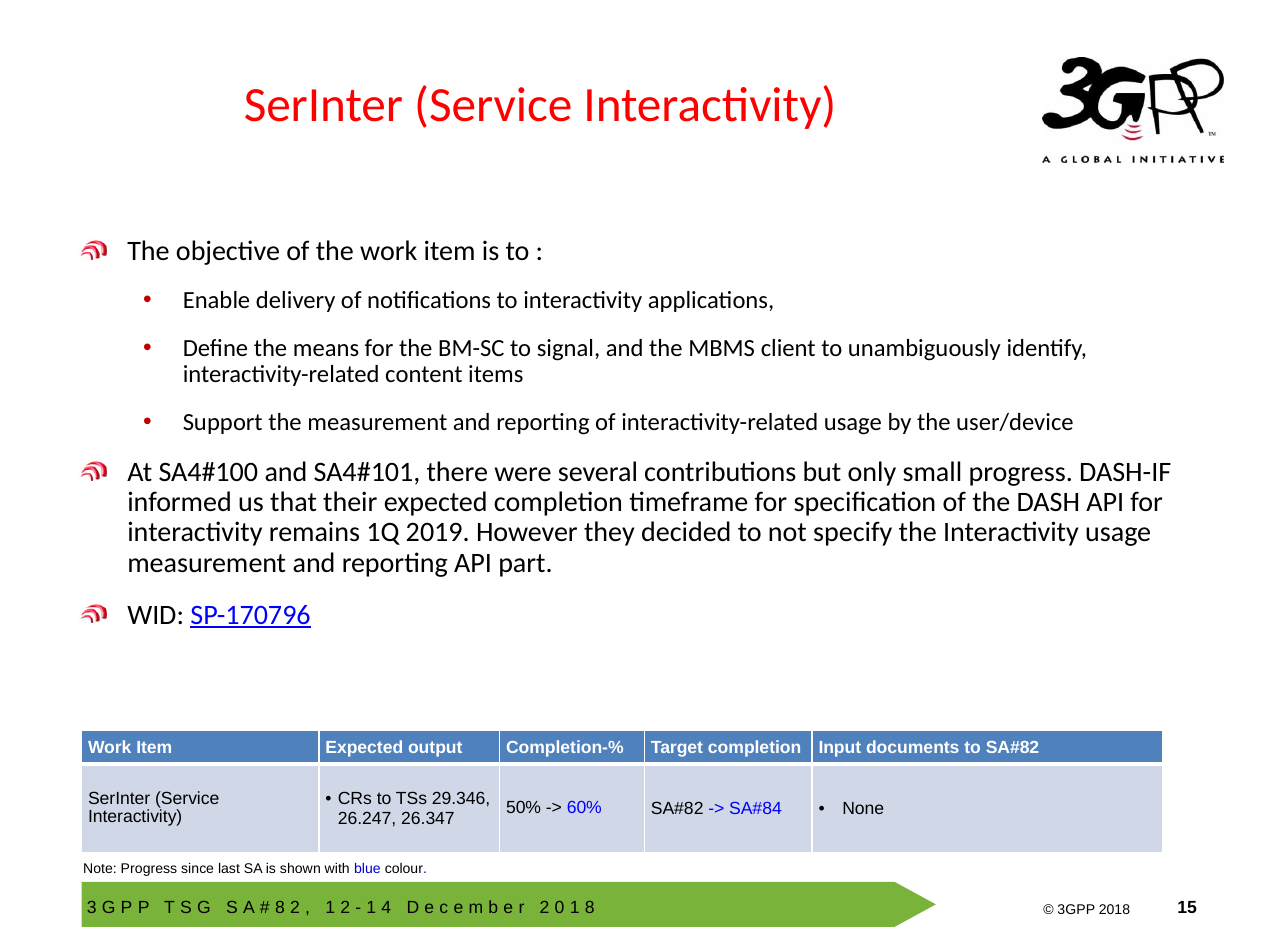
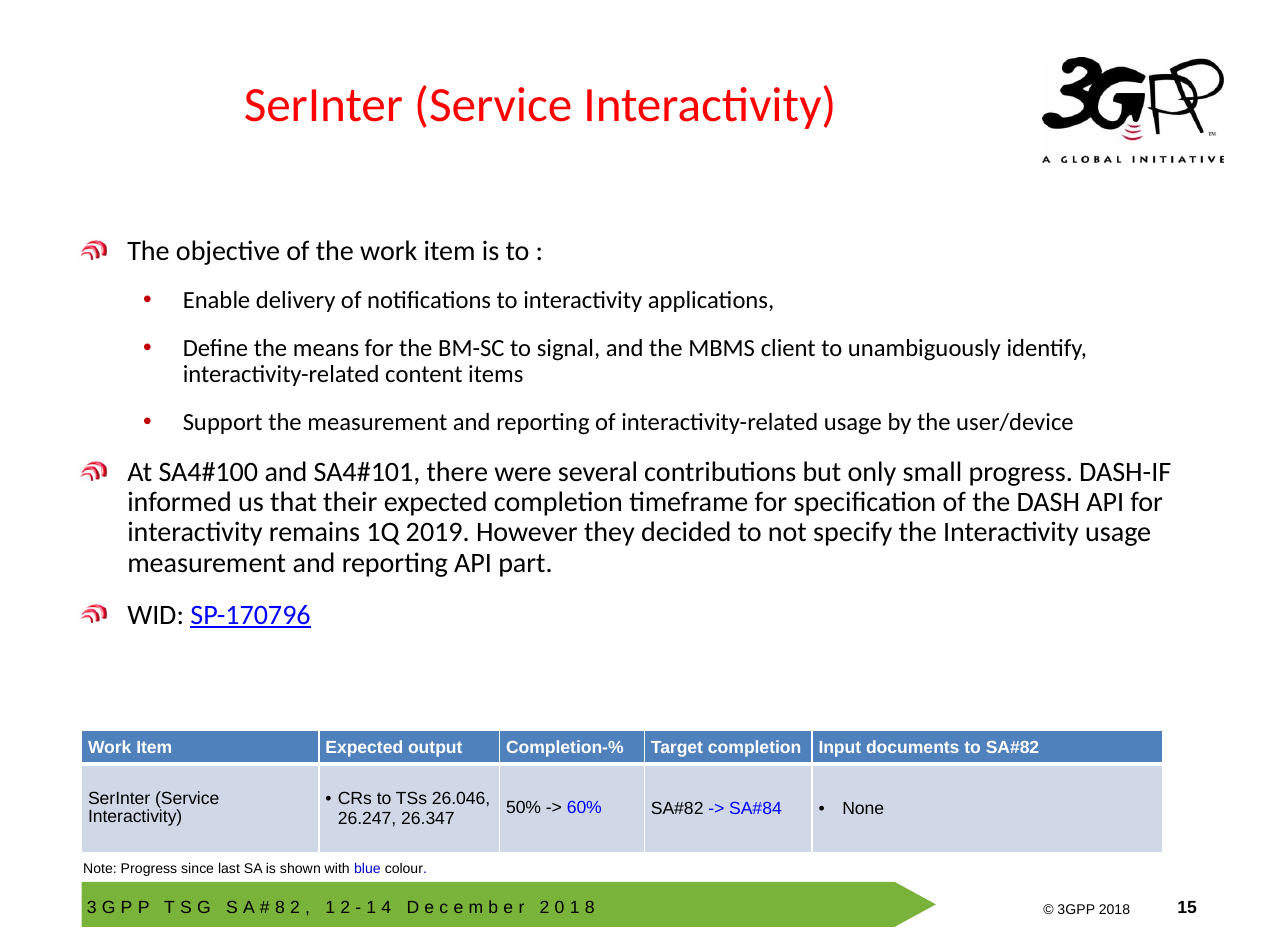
29.346: 29.346 -> 26.046 (461, 799)
